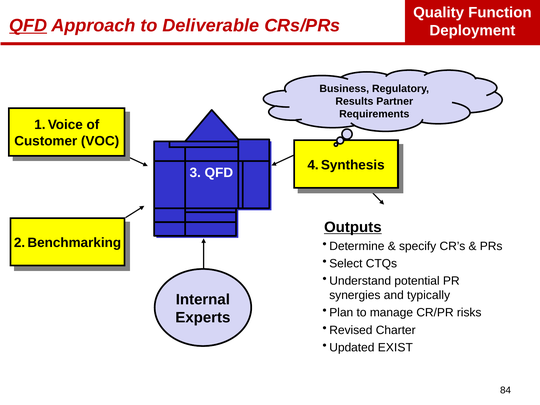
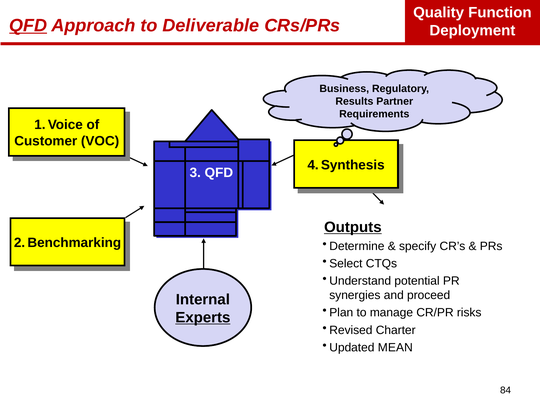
typically: typically -> proceed (429, 295)
Experts underline: none -> present (203, 318)
EXIST: EXIST -> MEAN (395, 347)
